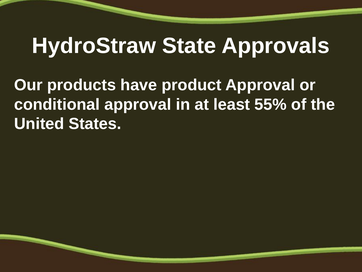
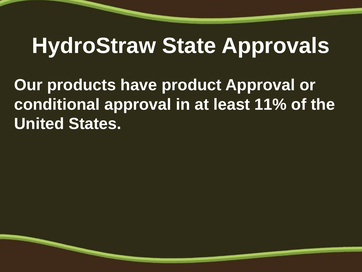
55%: 55% -> 11% (271, 104)
